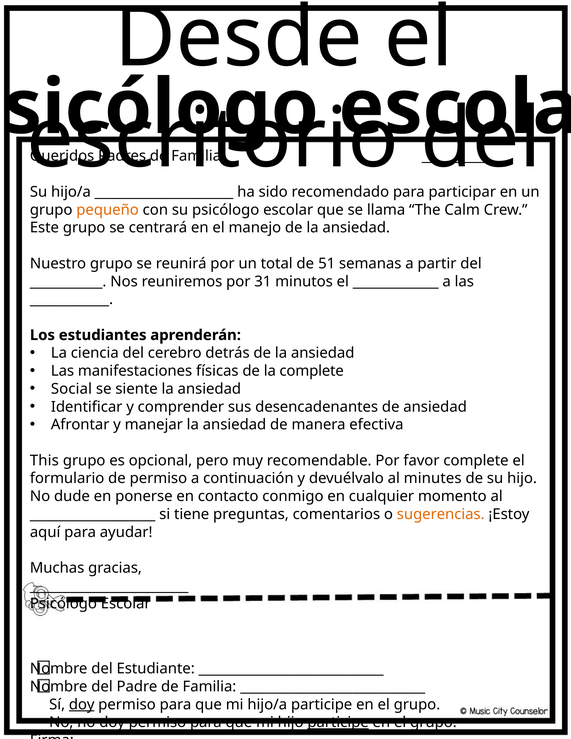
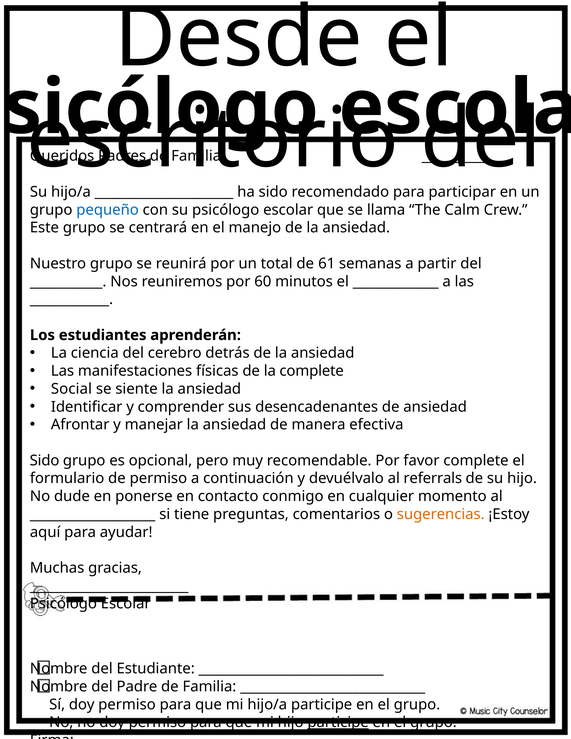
pequeño colour: orange -> blue (108, 210)
51: 51 -> 61 (327, 263)
31: 31 -> 60 (263, 281)
This: This -> Sido (45, 460)
minutes: minutes -> referrals (433, 478)
doy underline: present -> none (82, 704)
